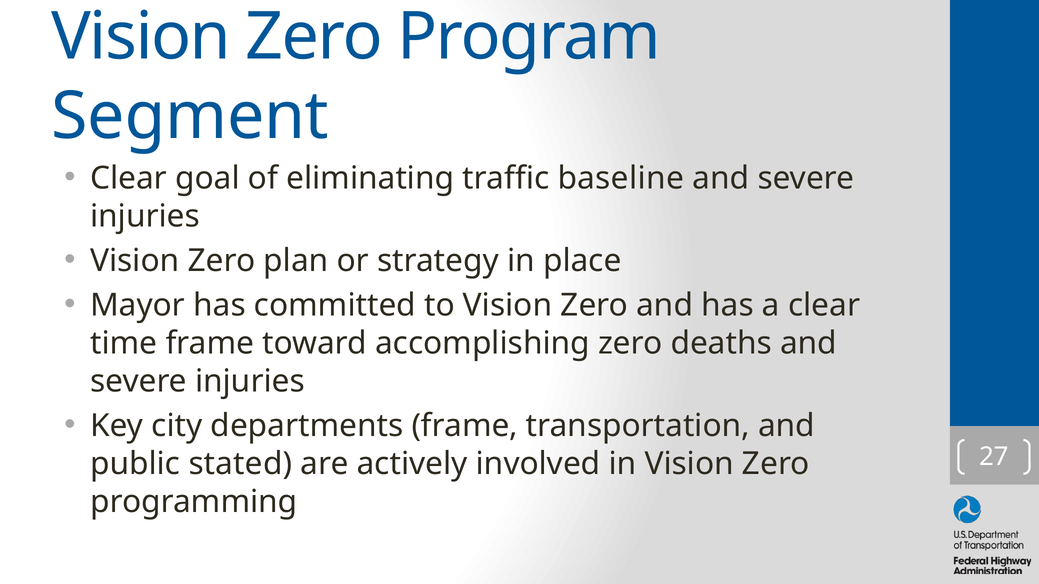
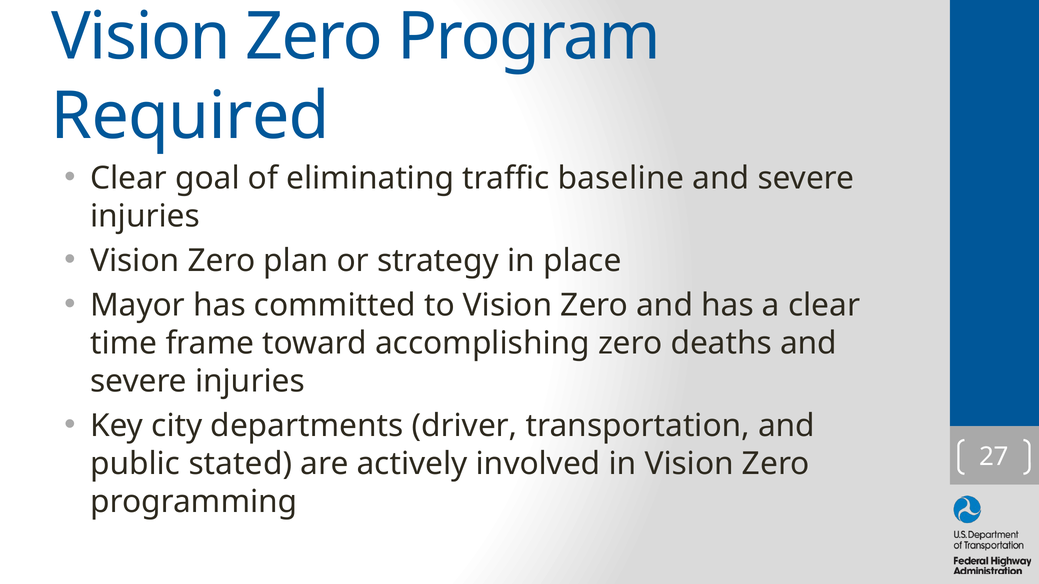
Segment: Segment -> Required (190, 117)
departments frame: frame -> driver (465, 426)
